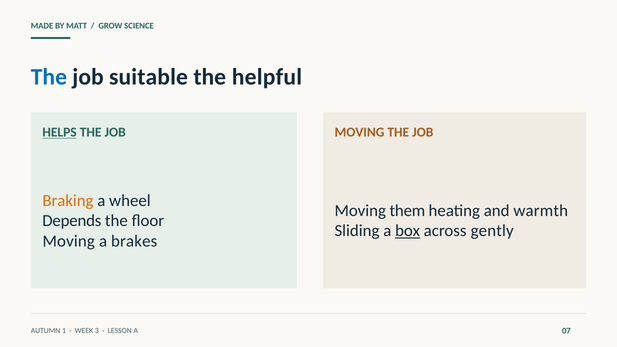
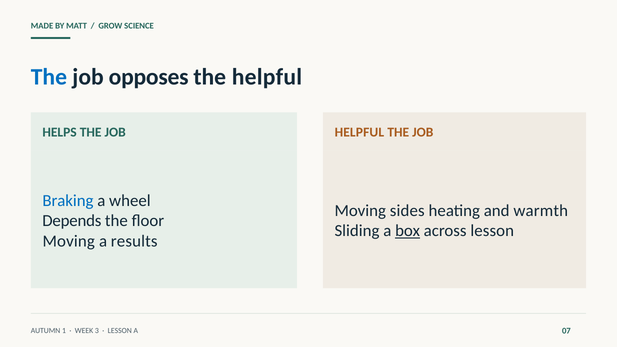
suitable: suitable -> opposes (149, 77)
HELPS underline: present -> none (60, 133)
JOB MOVING: MOVING -> HELPFUL (359, 133)
Braking colour: orange -> blue (68, 201)
them: them -> sides (407, 211)
across gently: gently -> lesson (492, 231)
brakes: brakes -> results (134, 241)
